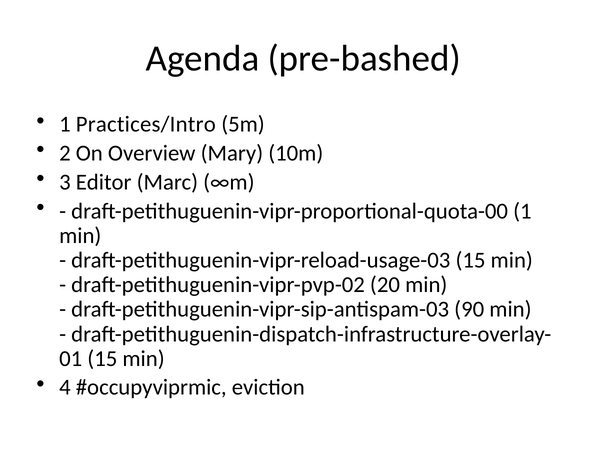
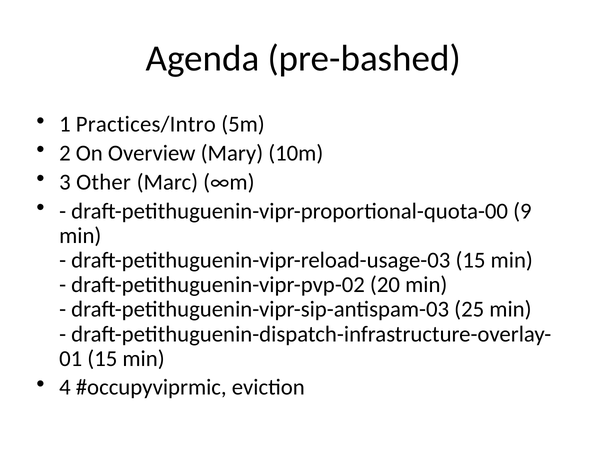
Editor: Editor -> Other (104, 182)
draft-petithuguenin-vipr-proportional-quota-00 1: 1 -> 9 (522, 211)
90: 90 -> 25 (469, 310)
